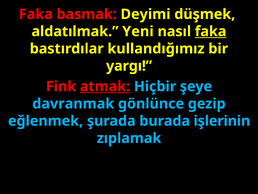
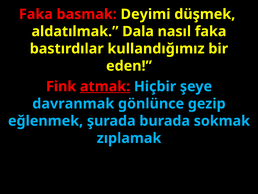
Yeni: Yeni -> Dala (138, 31)
faka underline: present -> none (211, 31)
yargı: yargı -> eden (129, 66)
işlerinin: işlerinin -> sokmak (222, 121)
